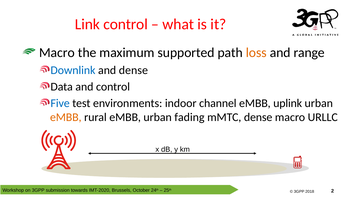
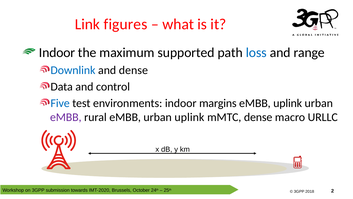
Link control: control -> figures (126, 24)
Macro: Macro -> Indoor (57, 53)
loss colour: orange -> blue (256, 53)
channel: channel -> margins (218, 103)
eMBB colour: orange -> purple (66, 117)
urban fading: fading -> uplink (189, 117)
